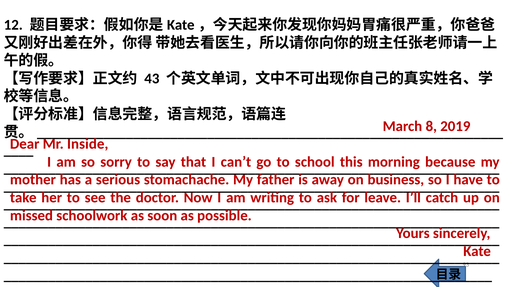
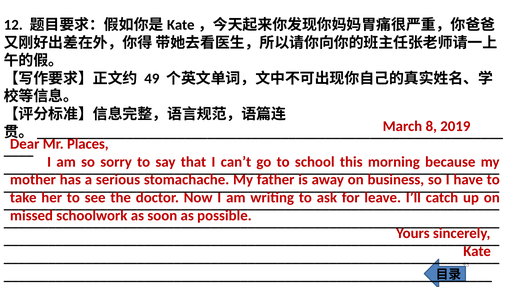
43: 43 -> 49 (152, 79)
Inside: Inside -> Places (88, 144)
